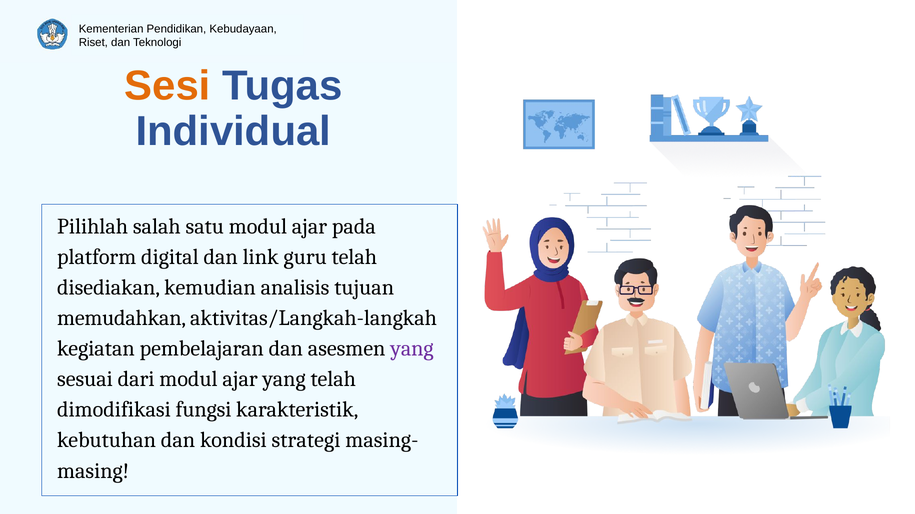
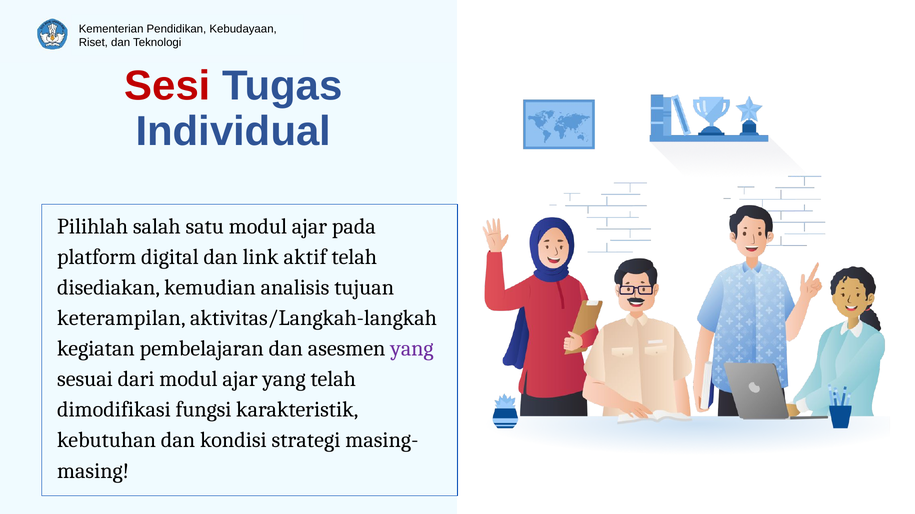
Sesi colour: orange -> red (167, 86)
guru: guru -> aktif (305, 257)
memudahkan: memudahkan -> keterampilan (121, 319)
